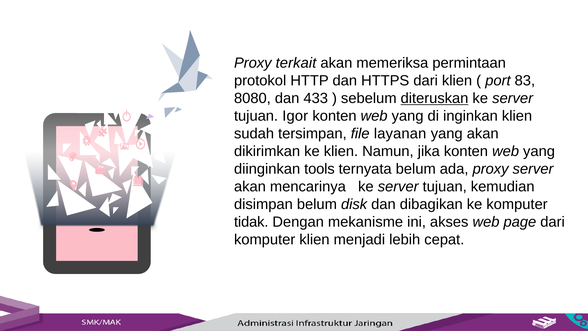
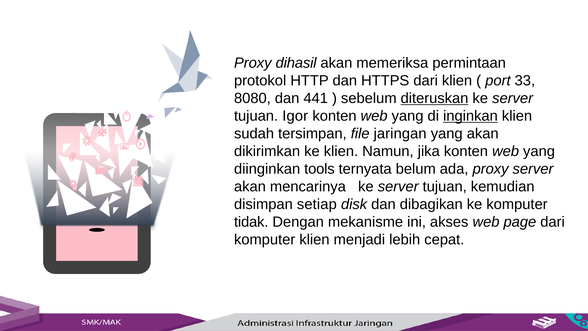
terkait: terkait -> dihasil (296, 63)
83: 83 -> 33 (525, 81)
433: 433 -> 441 (316, 98)
inginkan underline: none -> present (470, 116)
layanan: layanan -> jaringan (400, 134)
disimpan belum: belum -> setiap (317, 204)
